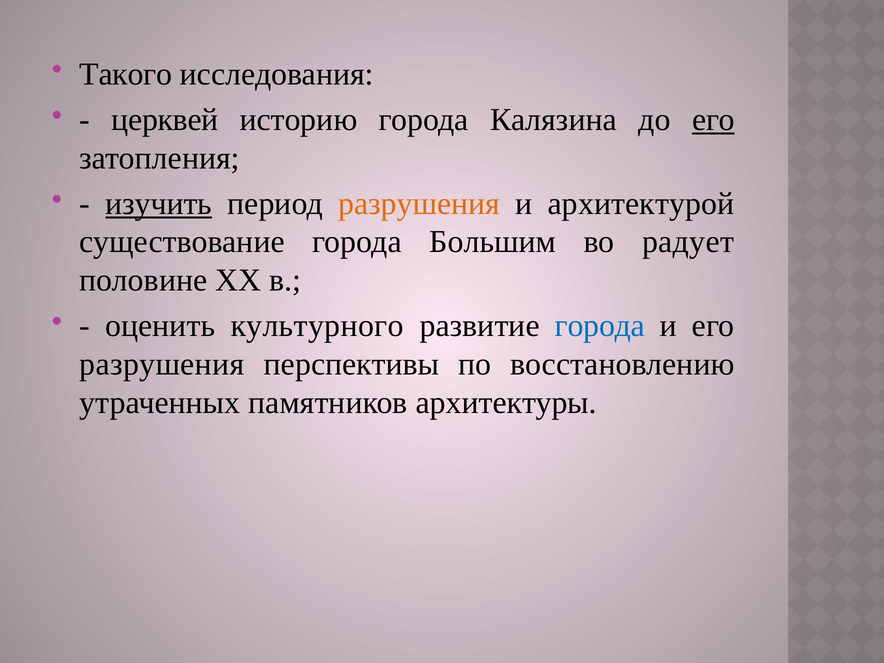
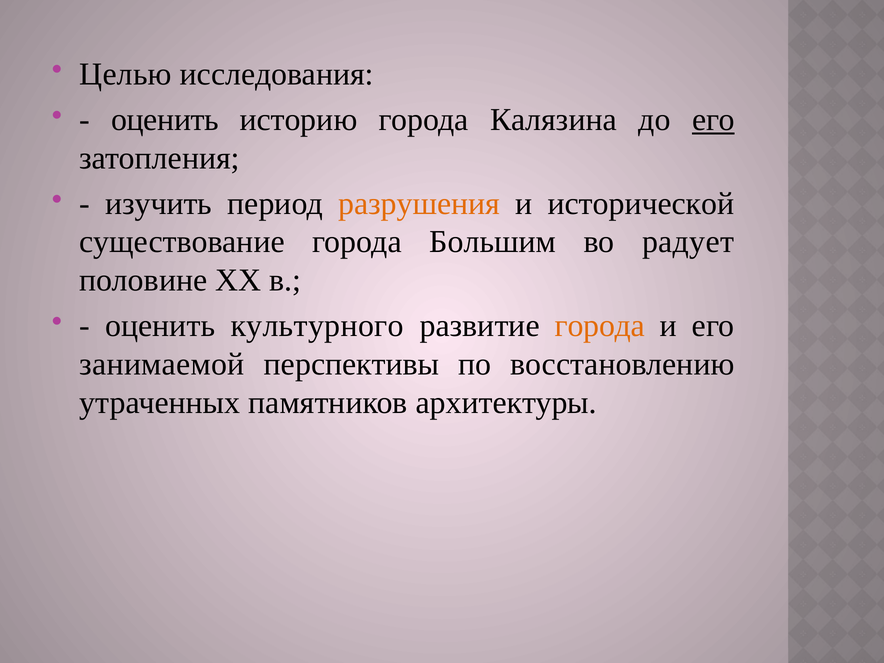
Такого: Такого -> Целью (126, 74)
церквей: церквей -> оценить (165, 120)
изучить underline: present -> none (159, 204)
архитектурой: архитектурой -> исторической (641, 204)
города colour: blue -> orange (600, 326)
разрушения: разрушения -> занимаемой (162, 364)
